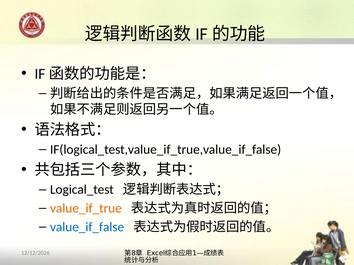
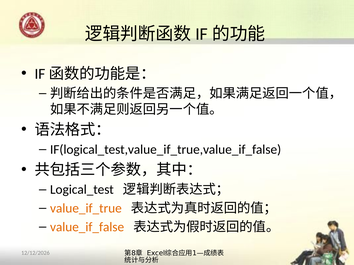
value_if_false colour: blue -> orange (87, 227)
